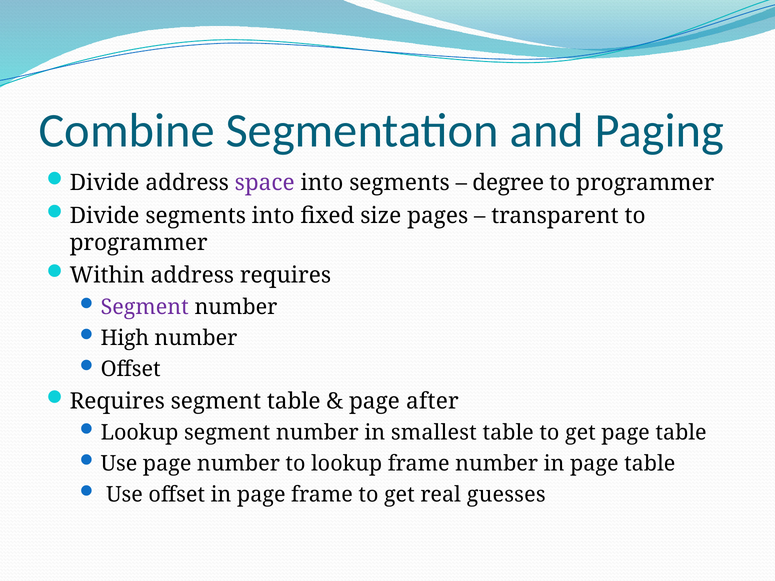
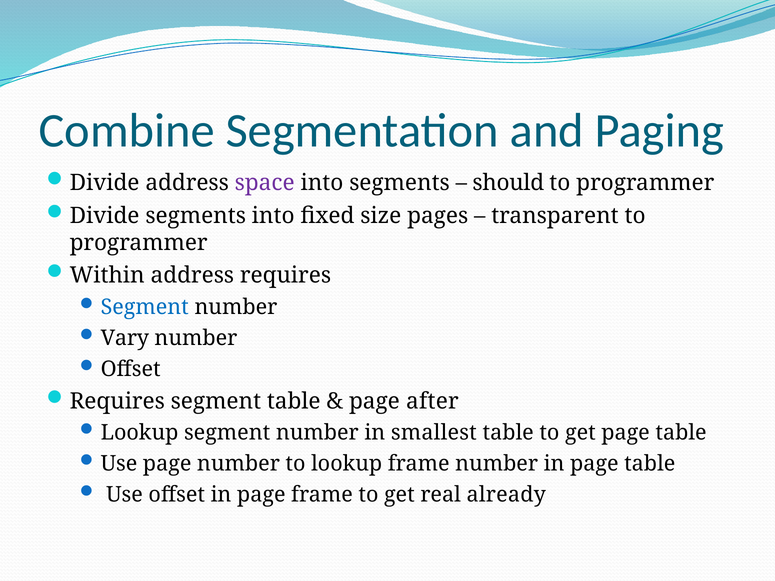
degree: degree -> should (508, 183)
Segment colour: purple -> blue (145, 307)
High: High -> Vary (125, 338)
guesses: guesses -> already (506, 495)
